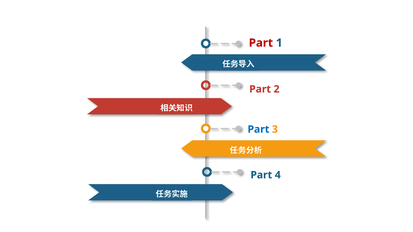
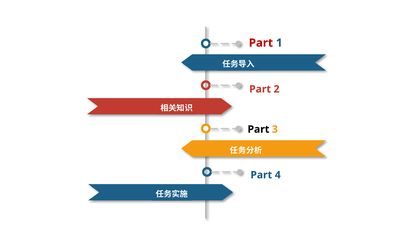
Part colour: blue -> black (258, 129)
